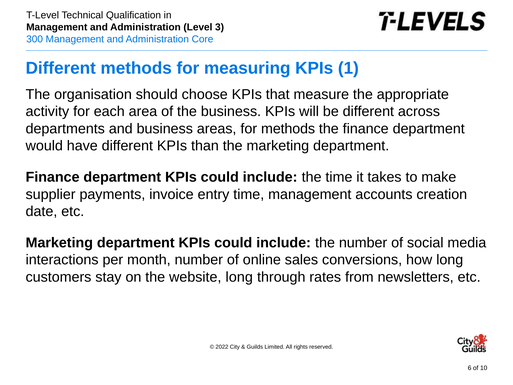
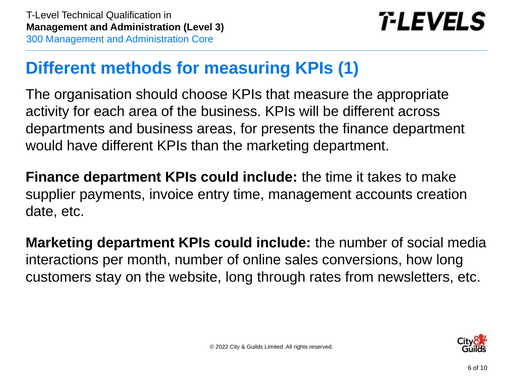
for methods: methods -> presents (288, 129)
